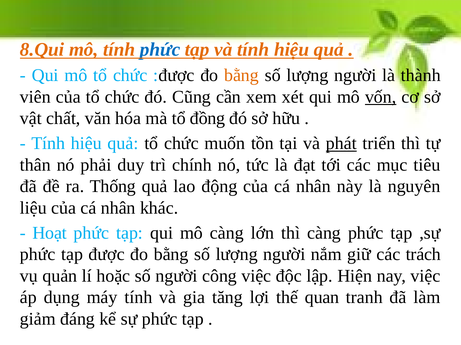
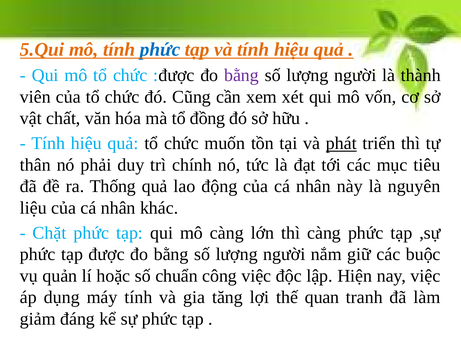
8.Qui: 8.Qui -> 5.Qui (42, 50)
bằng colour: orange -> purple (241, 76)
vốn underline: present -> none (381, 97)
Hoạt: Hoạt -> Chặt (50, 233)
trách: trách -> buộc (423, 255)
số người: người -> chuẩn (177, 276)
